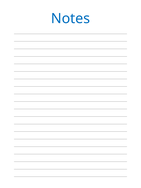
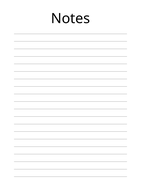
Notes colour: blue -> black (70, 18)
